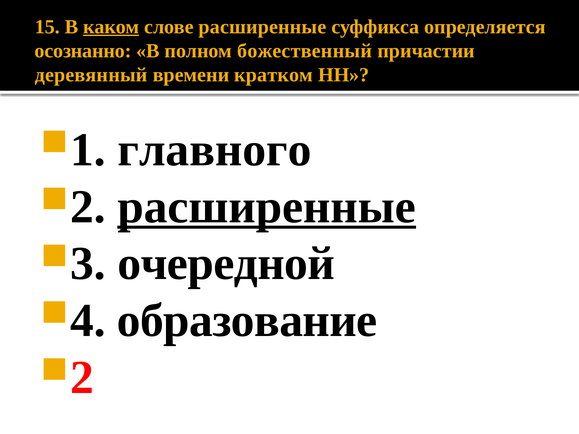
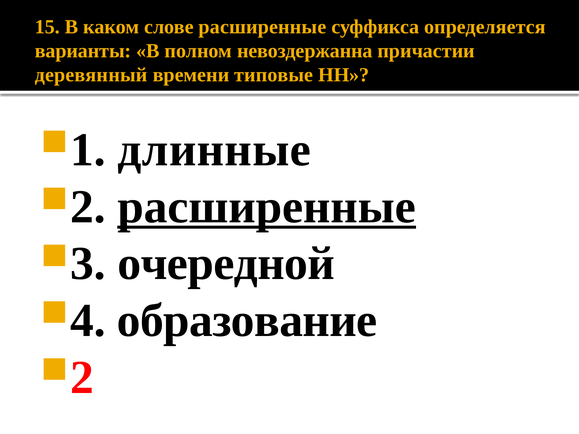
каком underline: present -> none (111, 27)
осознанно: осознанно -> варианты (83, 51)
божественный: божественный -> невоздержанна (305, 51)
кратком: кратком -> типовые (274, 75)
главного: главного -> длинные (214, 150)
